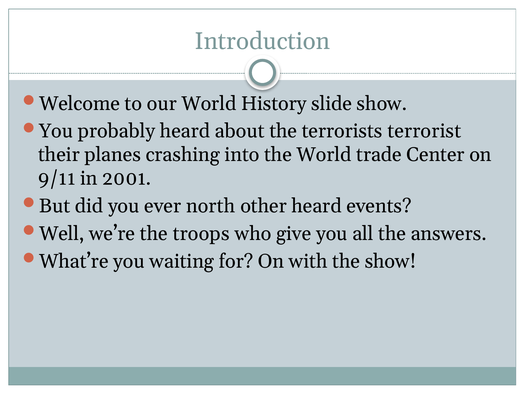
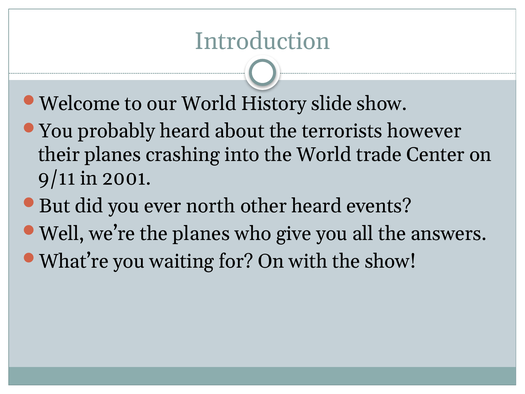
terrorist: terrorist -> however (424, 131)
the troops: troops -> planes (201, 234)
